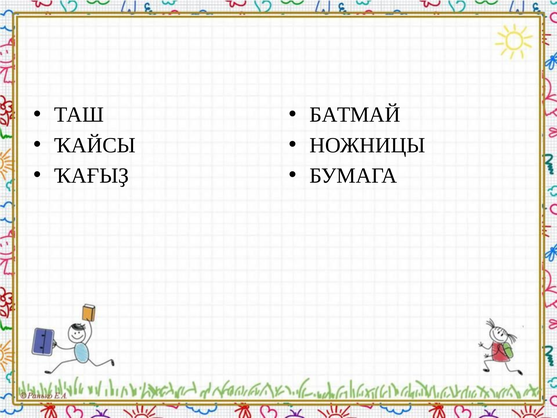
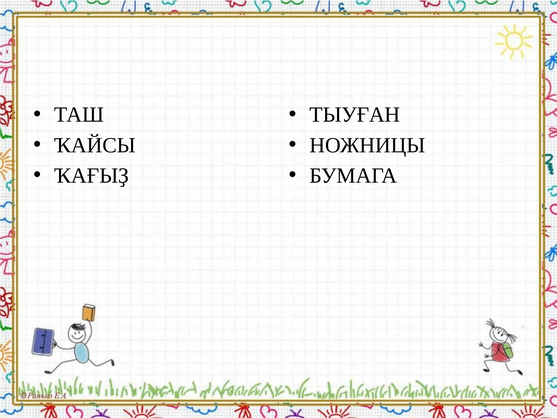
БАТМАЙ: БАТМАЙ -> ТЫУҒАН (355, 115)
